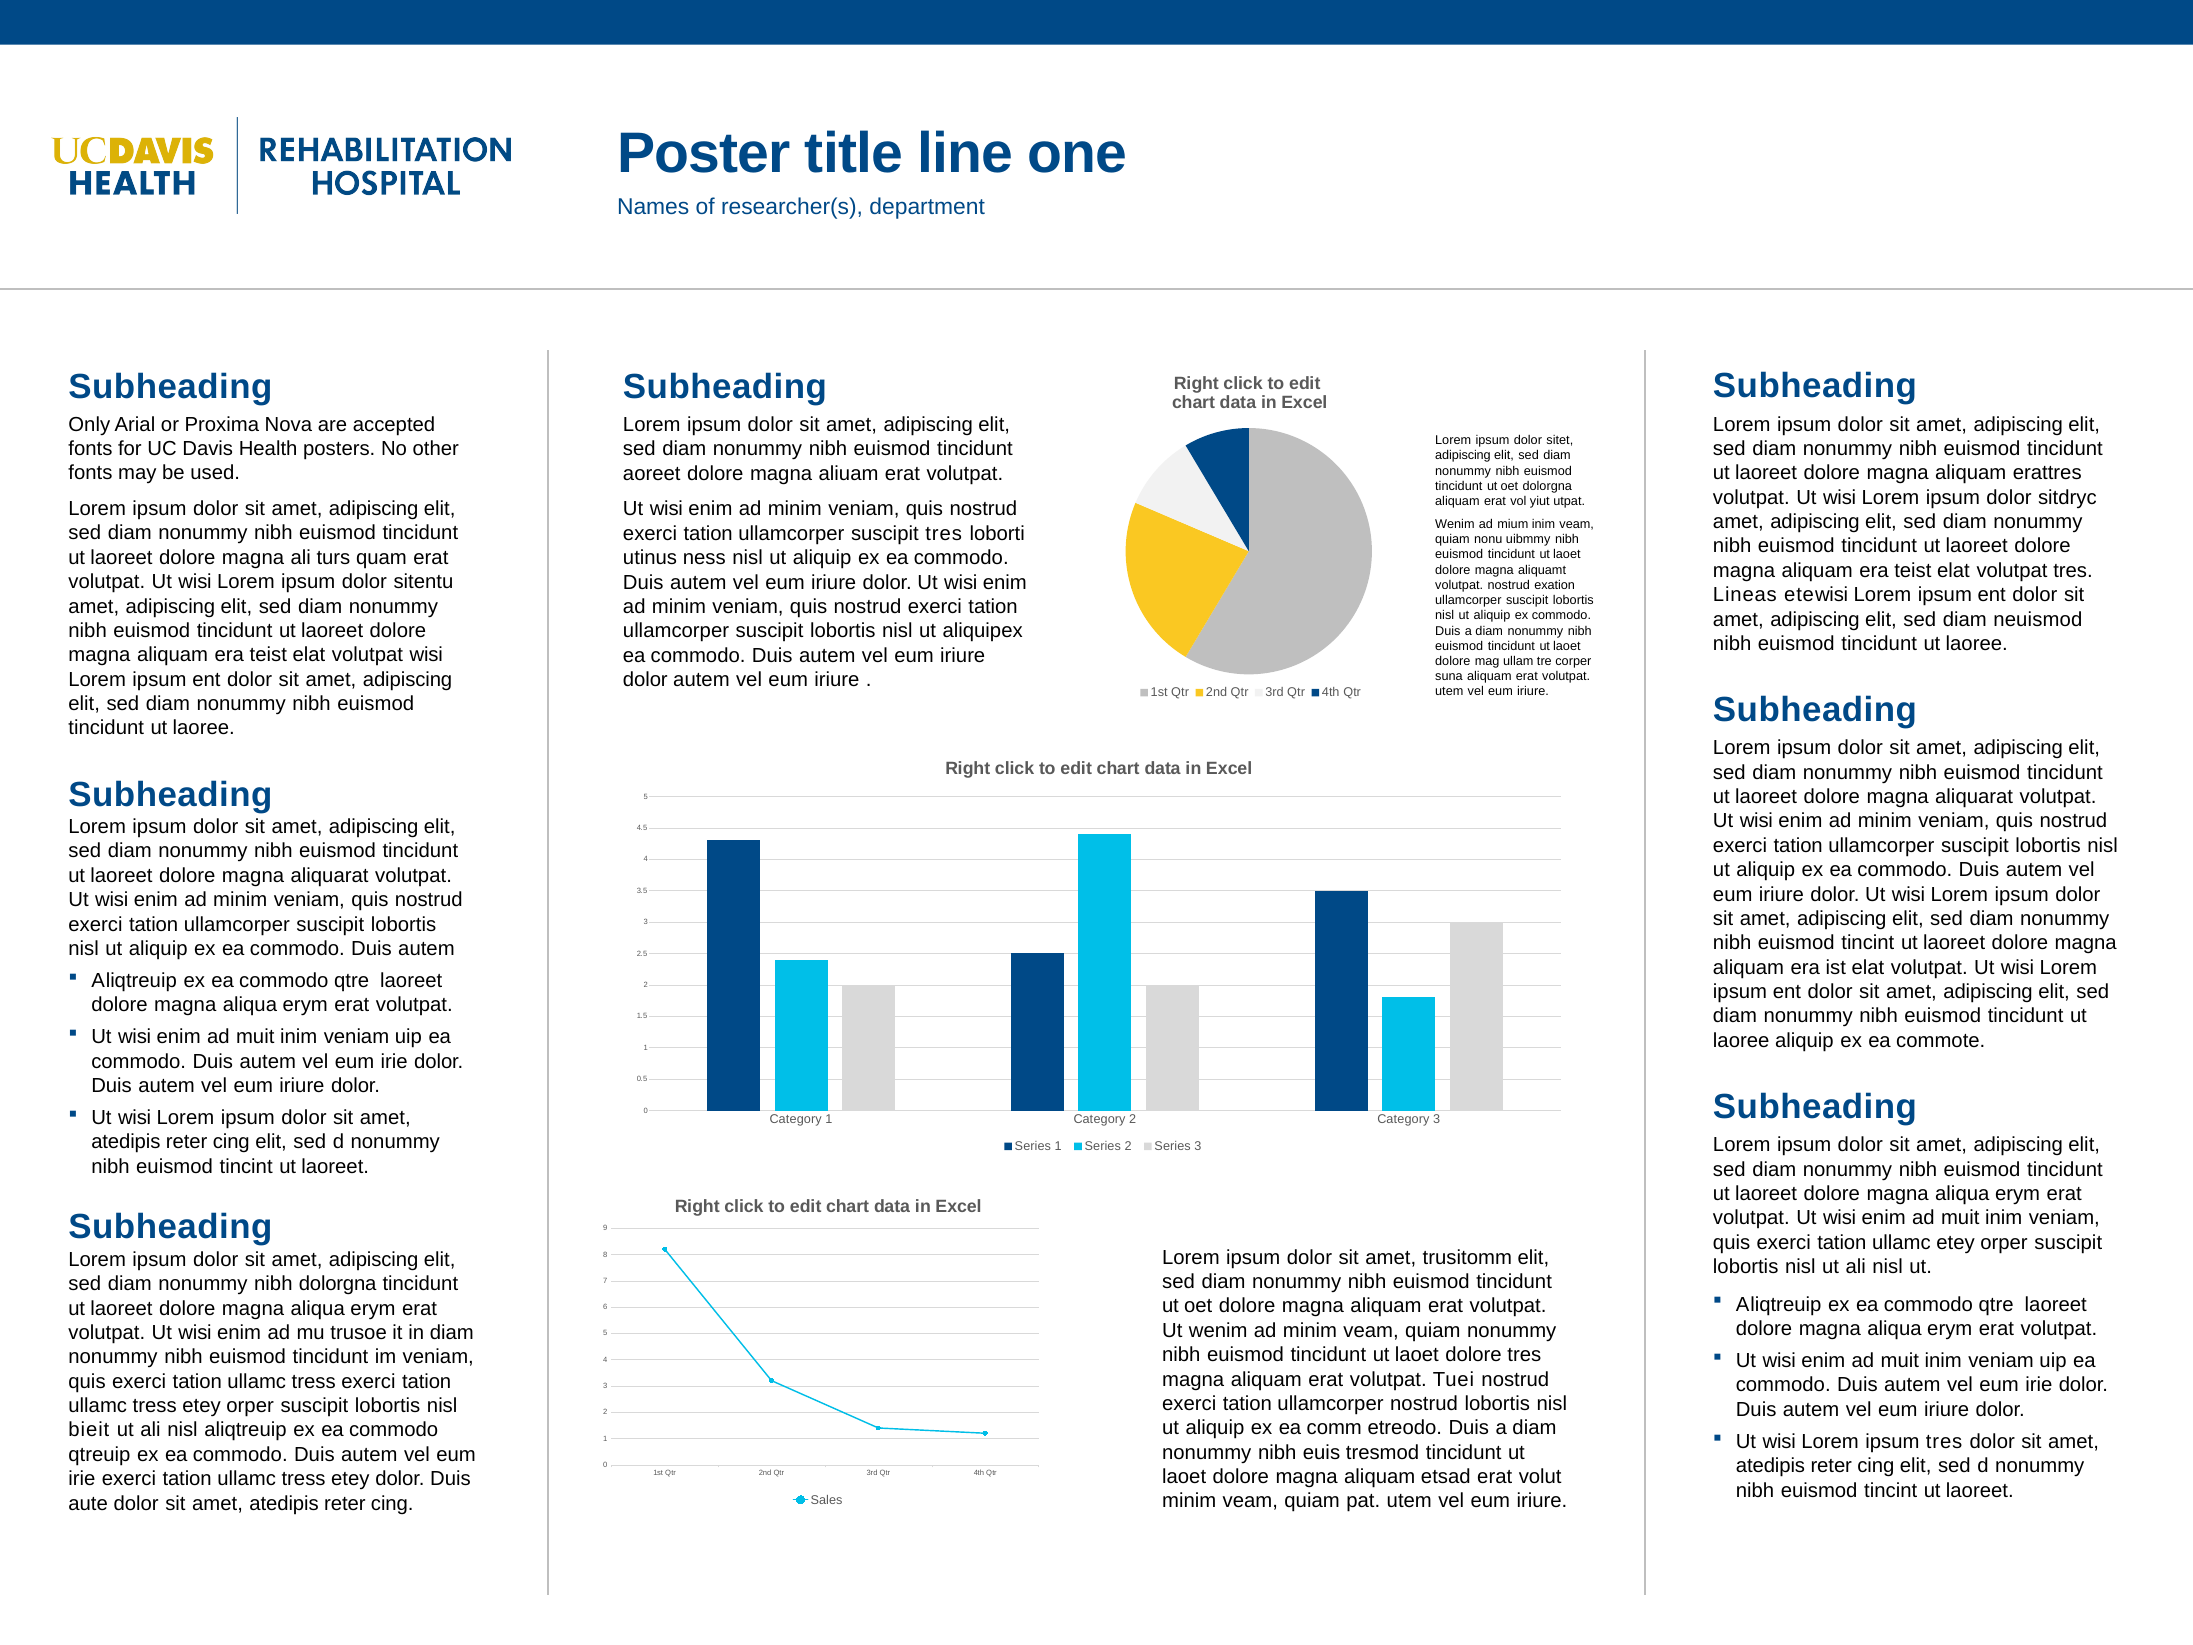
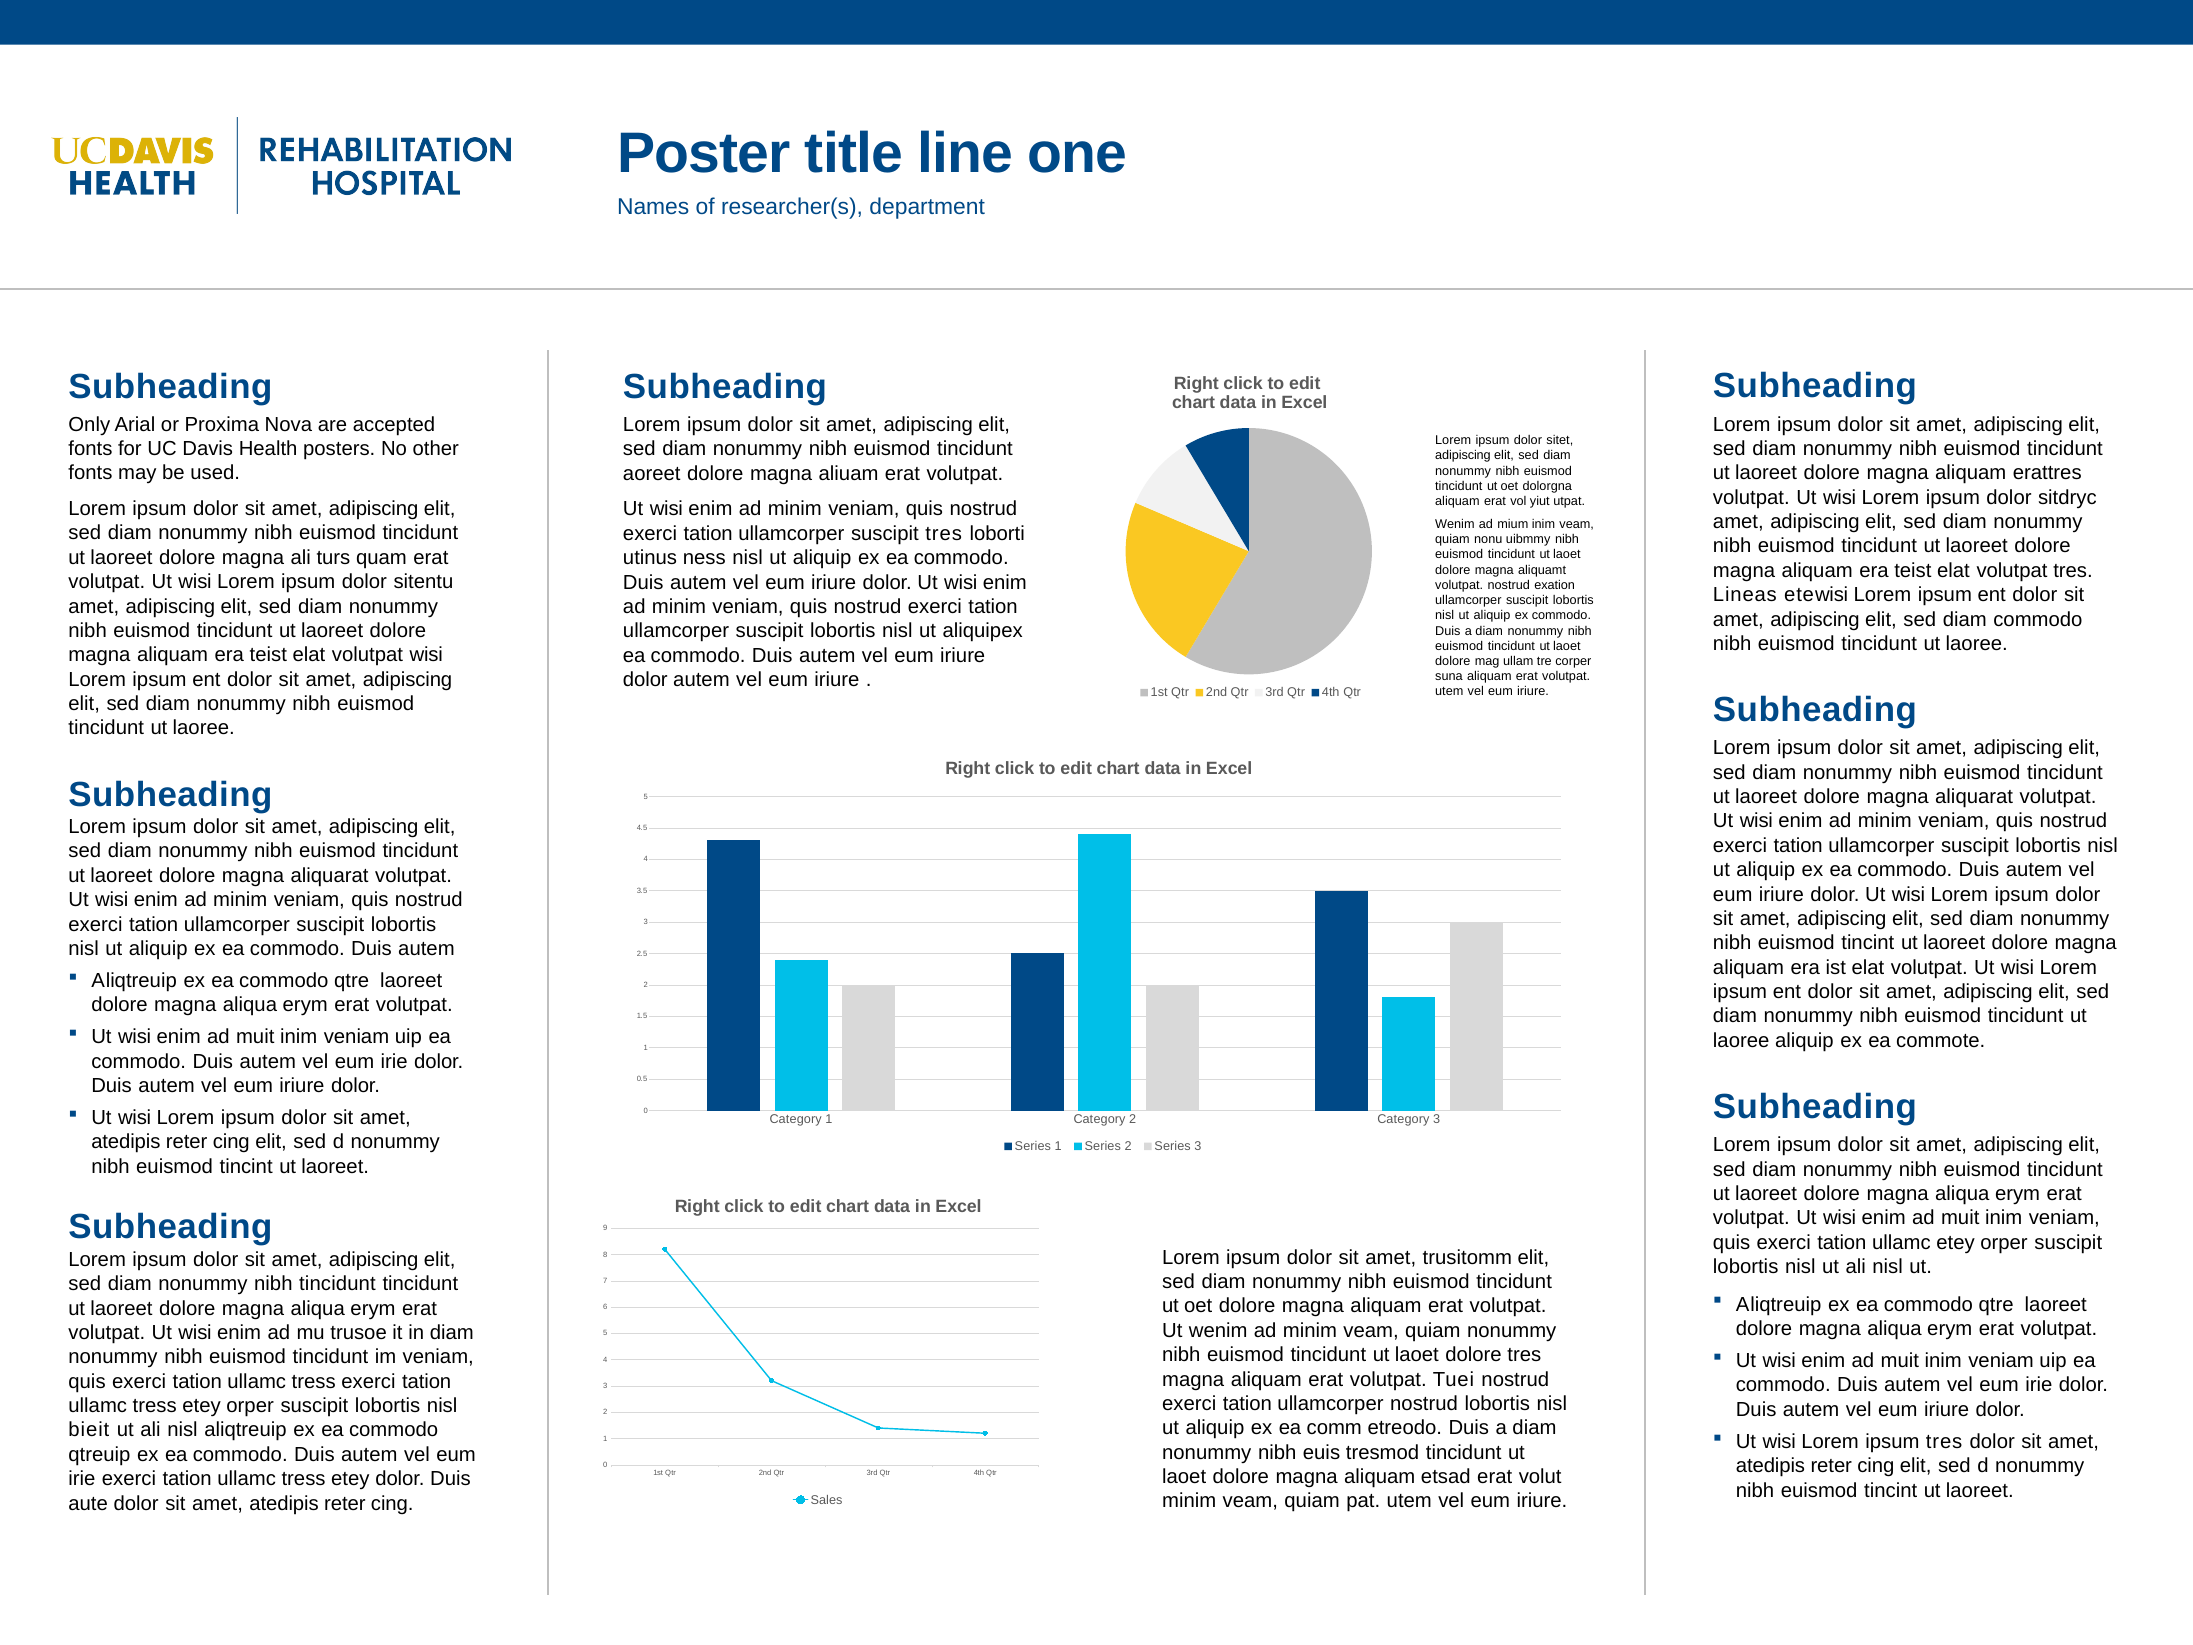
diam neuismod: neuismod -> commodo (2038, 619)
nibh dolorgna: dolorgna -> tincidunt (337, 1284)
